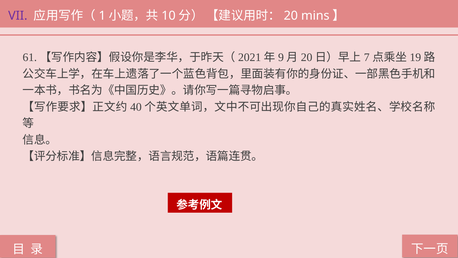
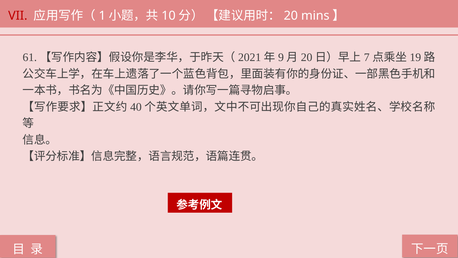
VII colour: purple -> red (18, 16)
